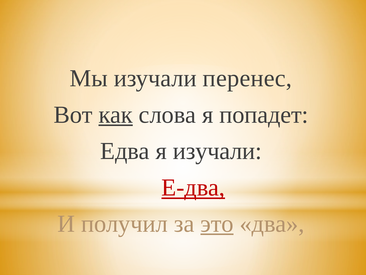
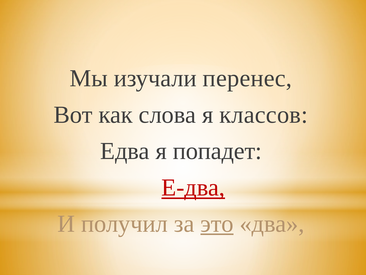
как underline: present -> none (116, 115)
попадет: попадет -> классов (264, 115)
я изучали: изучали -> попадет (217, 151)
